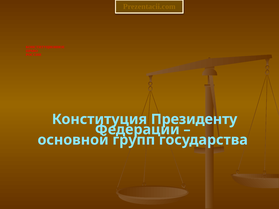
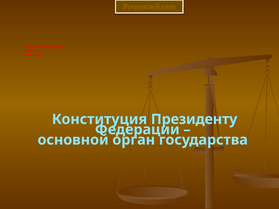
групп: групп -> орган (134, 140)
